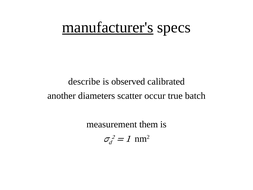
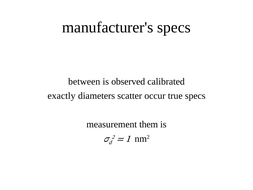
manufacturer's underline: present -> none (108, 27)
describe: describe -> between (84, 81)
another: another -> exactly (61, 96)
true batch: batch -> specs (195, 96)
